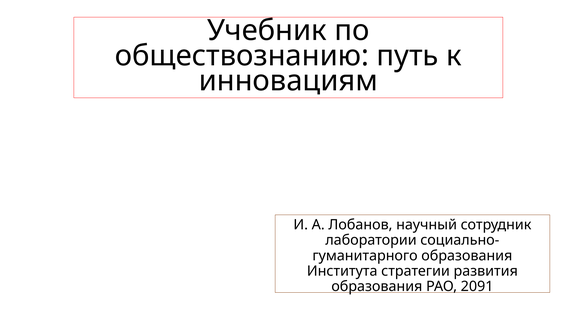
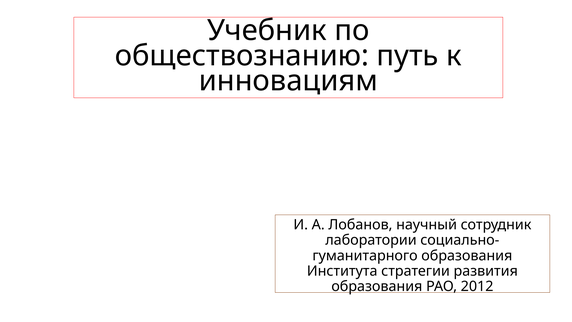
2091: 2091 -> 2012 (477, 286)
